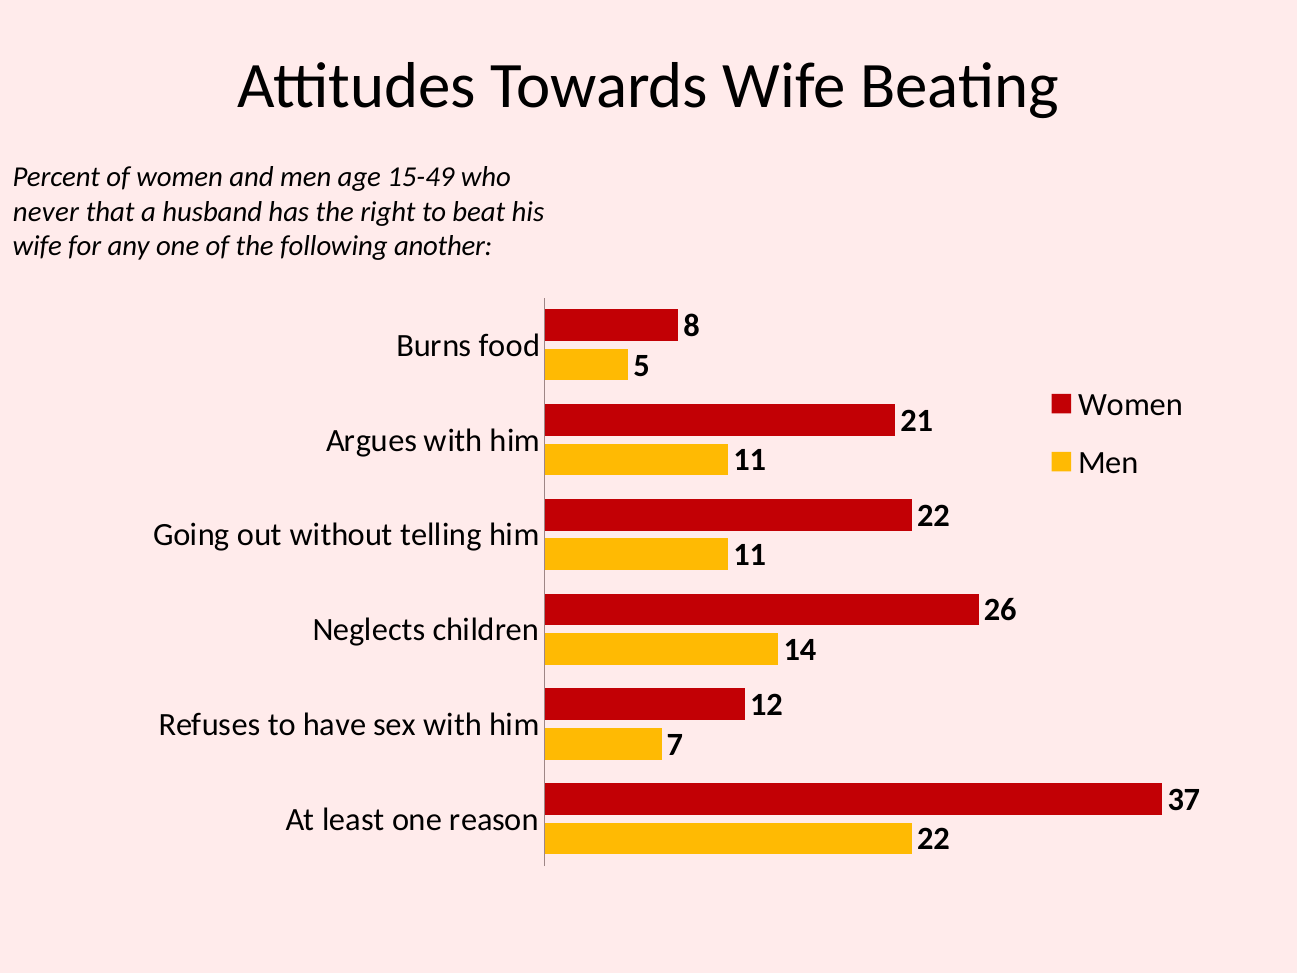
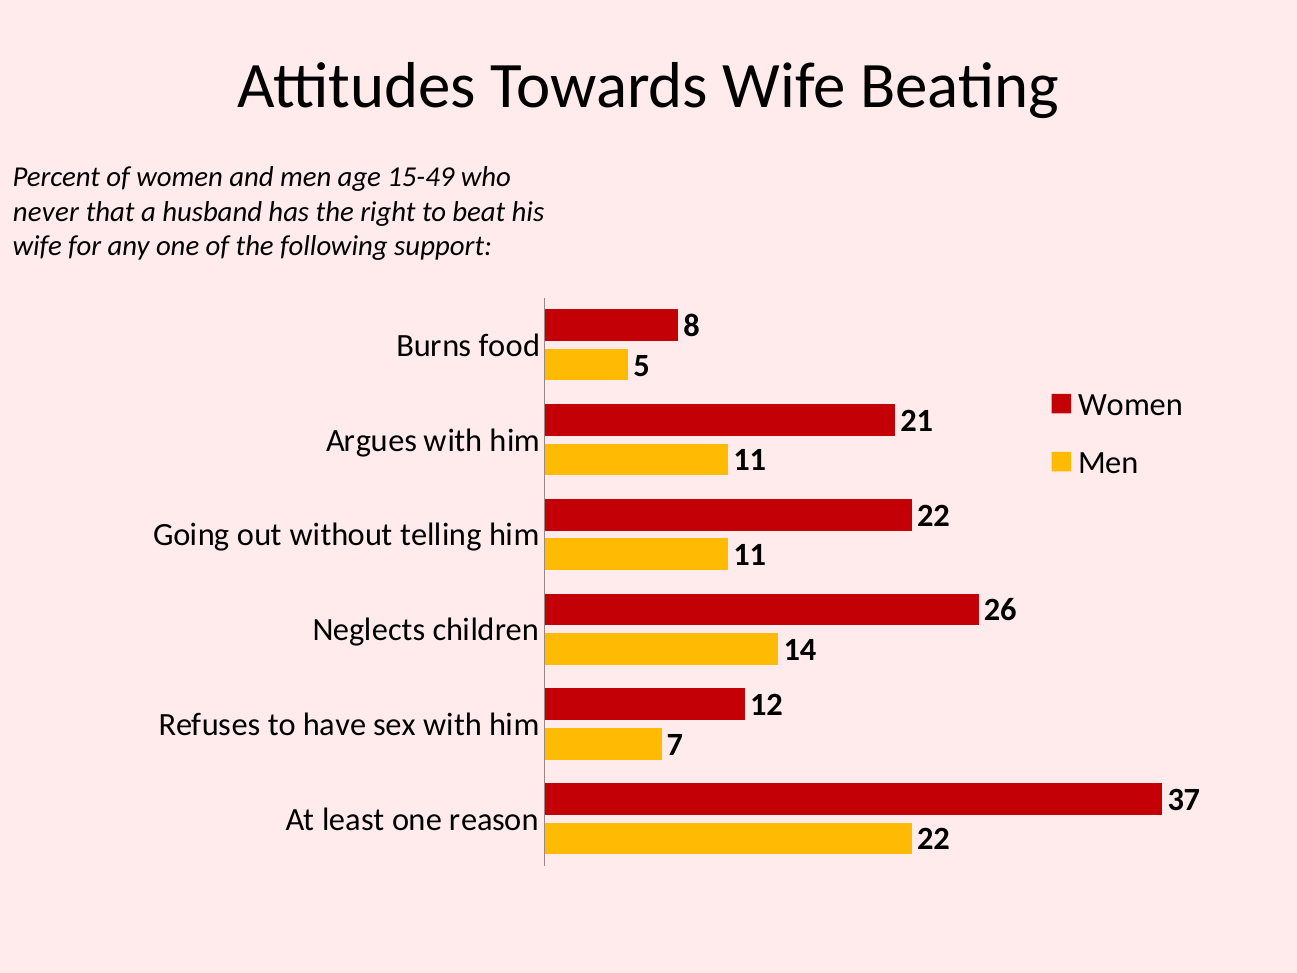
another: another -> support (443, 246)
